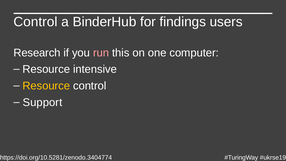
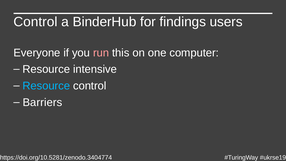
Research: Research -> Everyone (37, 53)
Resource colour: yellow -> light blue (46, 86)
Support: Support -> Barriers (42, 102)
